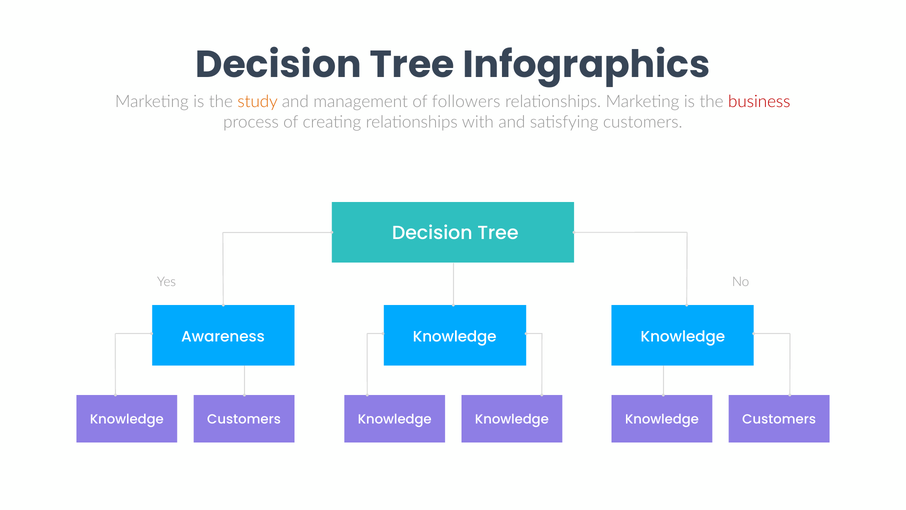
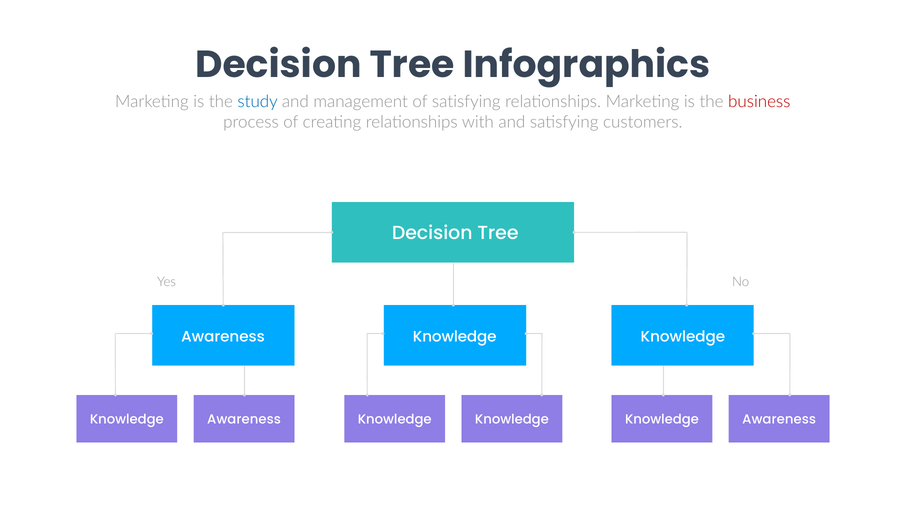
study colour: orange -> blue (258, 102)
of followers: followers -> satisfying (466, 102)
Customers: Customers -> Awareness (244, 419)
Knowledge Knowledge Knowledge Customers: Customers -> Awareness (779, 419)
